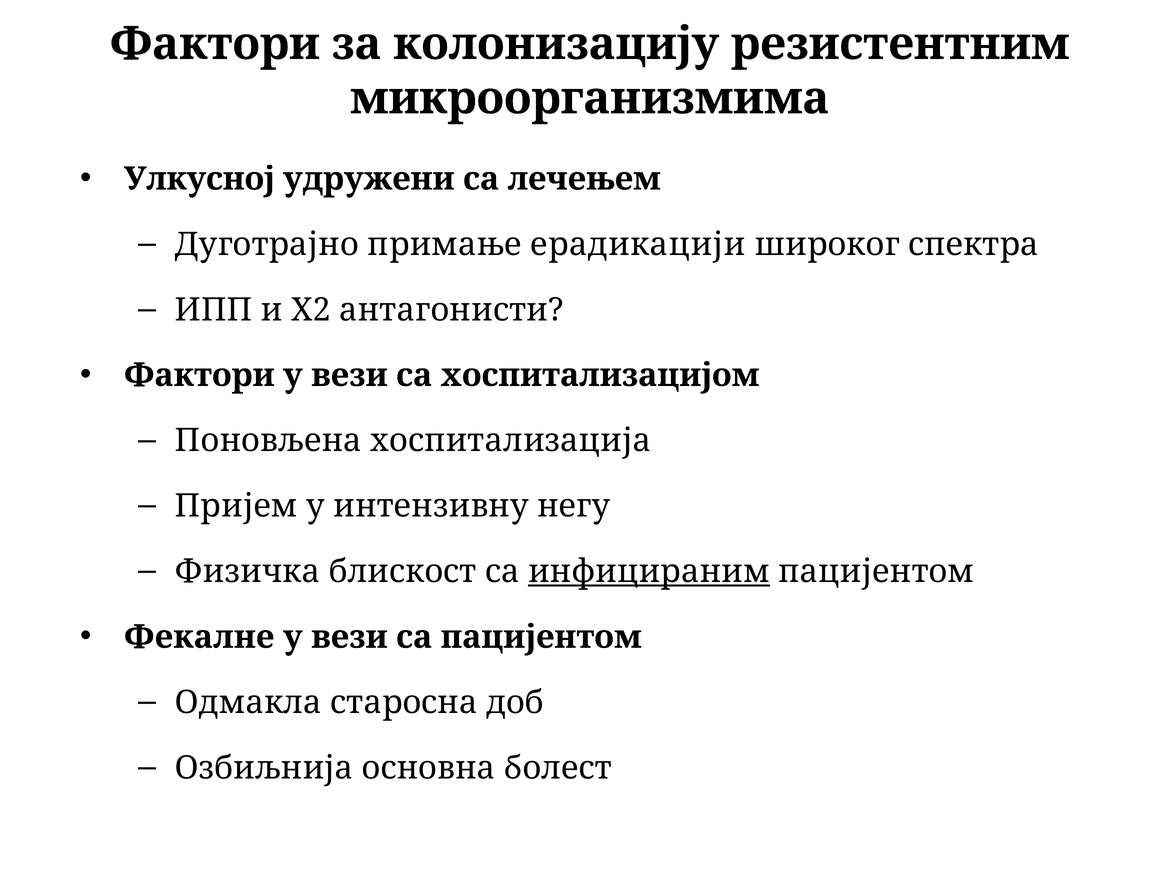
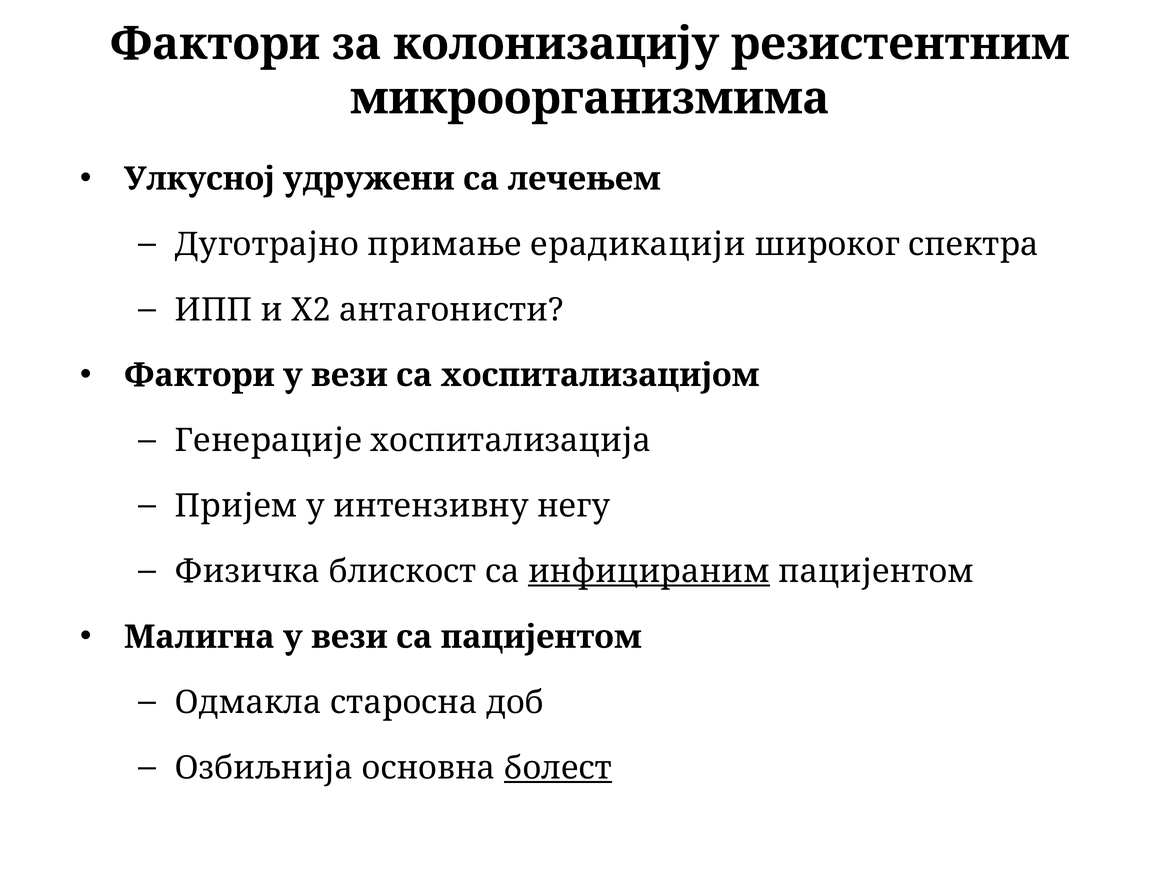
Поновљена: Поновљена -> Генерације (268, 441)
Фекалне: Фекалне -> Малигна (199, 637)
болест underline: none -> present (558, 768)
